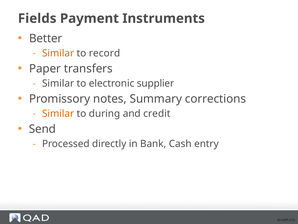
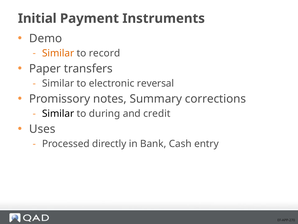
Fields: Fields -> Initial (37, 18)
Better: Better -> Demo (46, 38)
supplier: supplier -> reversal (156, 83)
Similar colour: orange -> black (58, 113)
Send: Send -> Uses (42, 129)
